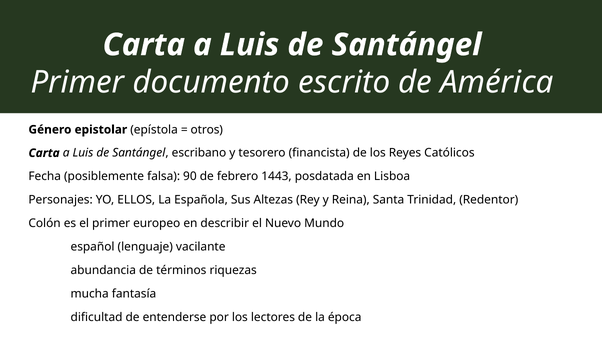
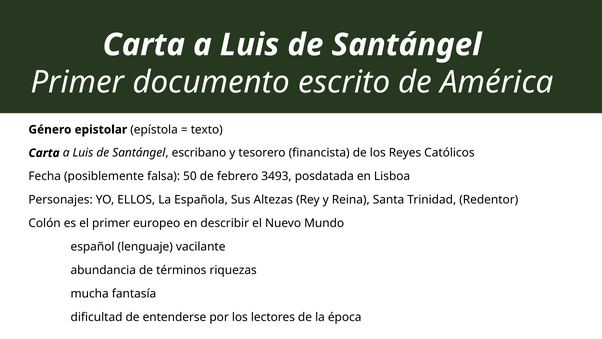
otros: otros -> texto (207, 129)
90: 90 -> 50 (190, 176)
1443: 1443 -> 3493 (276, 176)
